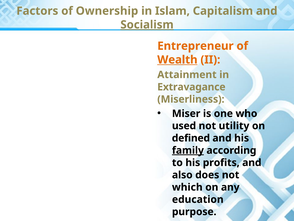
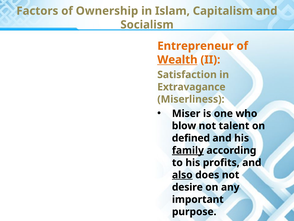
Socialism underline: present -> none (147, 25)
Attainment: Attainment -> Satisfaction (187, 75)
used: used -> blow (184, 126)
utility: utility -> talent (234, 126)
also underline: none -> present (182, 175)
which: which -> desire (187, 187)
education: education -> important (198, 199)
